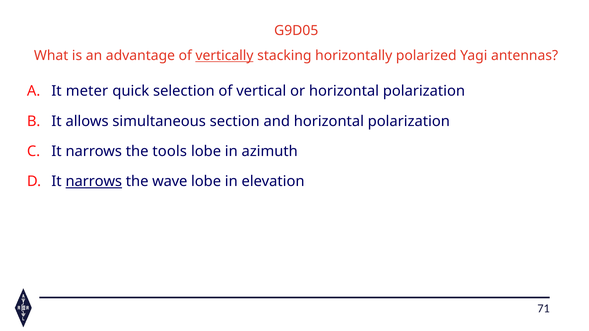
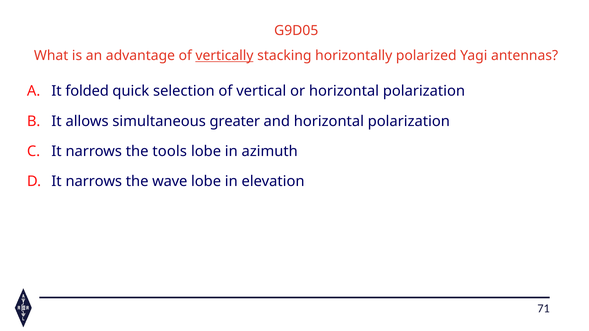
meter: meter -> folded (87, 91)
section: section -> greater (235, 121)
narrows underline: present -> none (94, 182)
